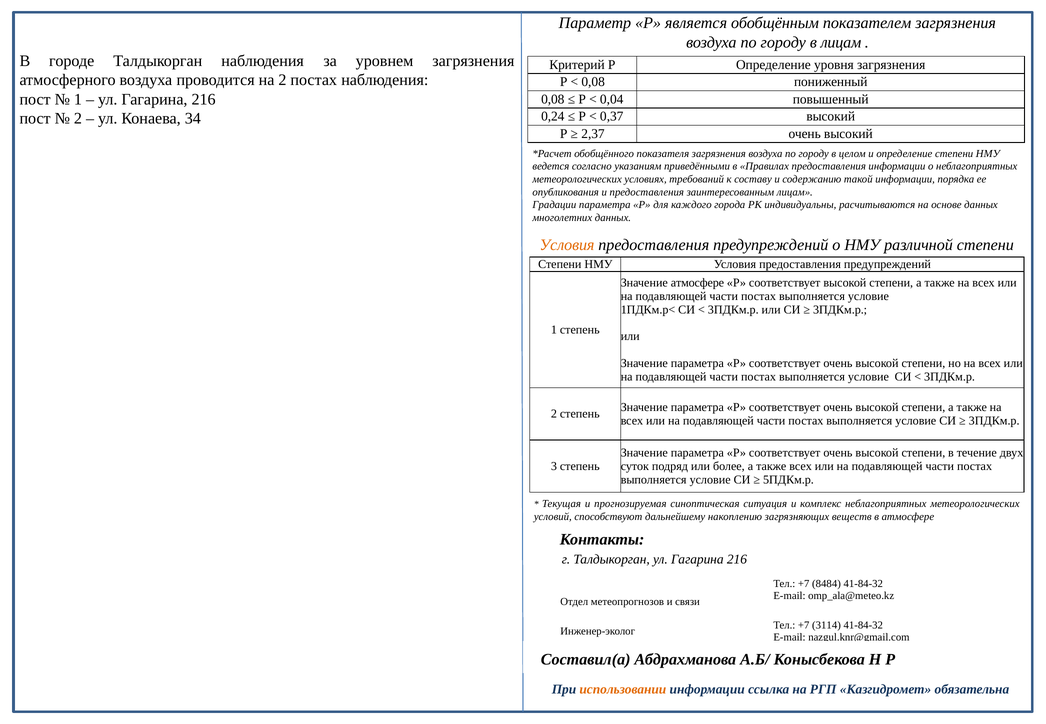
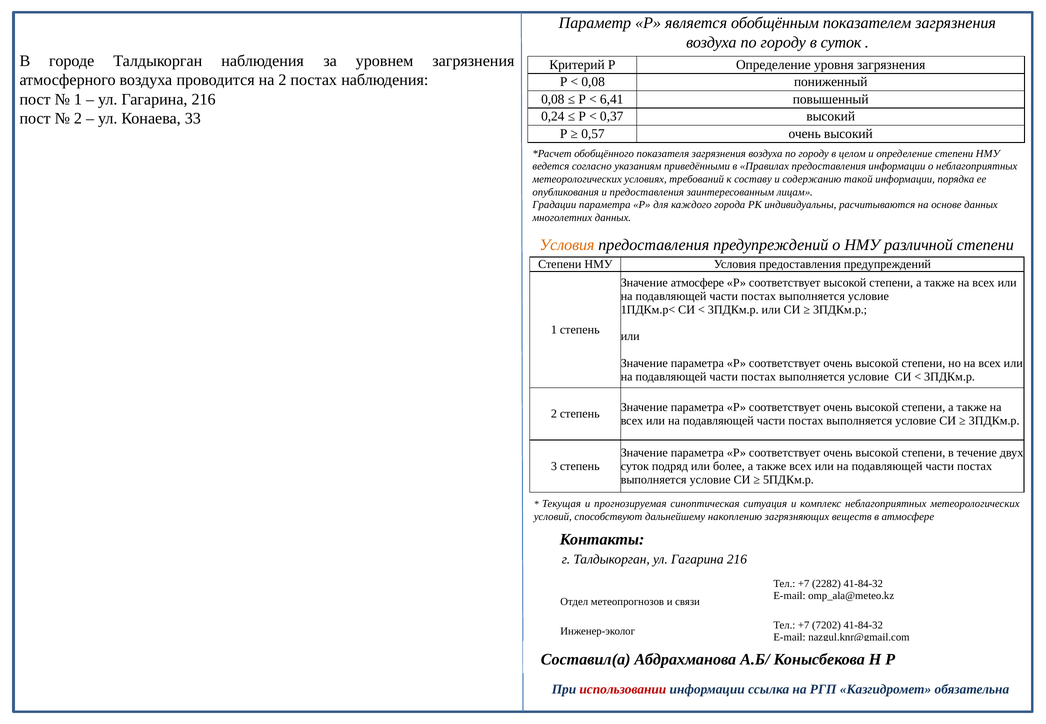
в лицам: лицам -> суток (841, 42)
0,04: 0,04 -> 6,41 (612, 99)
34: 34 -> 33 (193, 119)
2,37: 2,37 -> 0,57 (593, 134)
8484: 8484 -> 2282 (826, 584)
3114: 3114 -> 7202 (826, 626)
использовании colour: orange -> red (623, 690)
